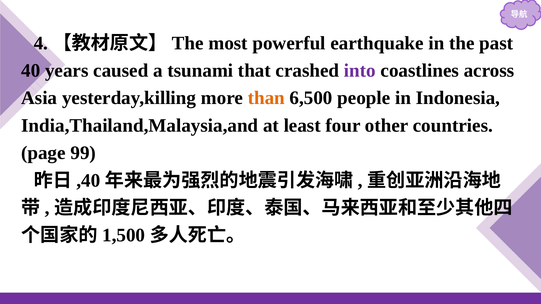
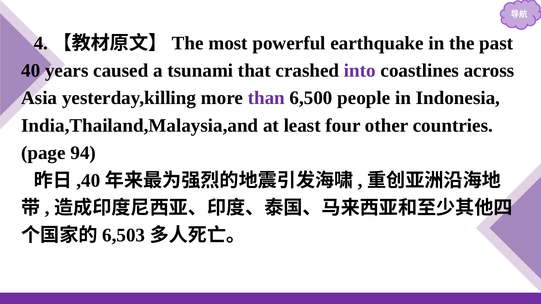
than colour: orange -> purple (266, 98)
99: 99 -> 94 (83, 153)
1,500: 1,500 -> 6,503 (124, 236)
